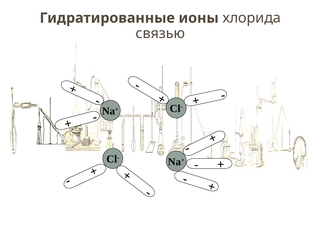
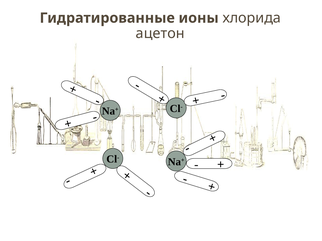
связью: связью -> ацетон (160, 33)
